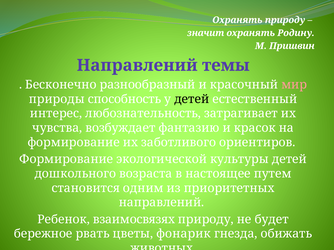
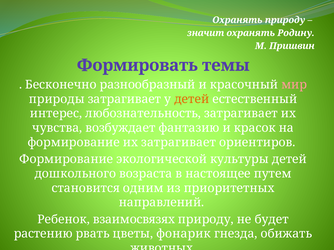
Направлений: Направлений -> Формировать (137, 65)
природы способность: способность -> затрагивает (124, 99)
детей colour: black -> orange (192, 99)
их заботливого: заботливого -> затрагивает (179, 143)
бережное: бережное -> растению (43, 234)
